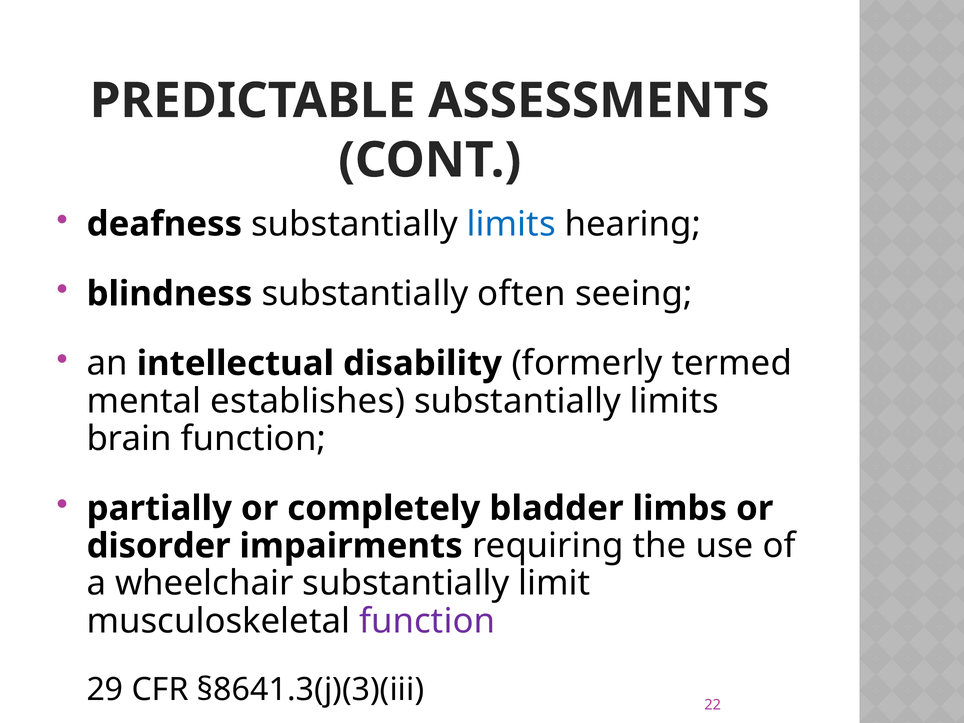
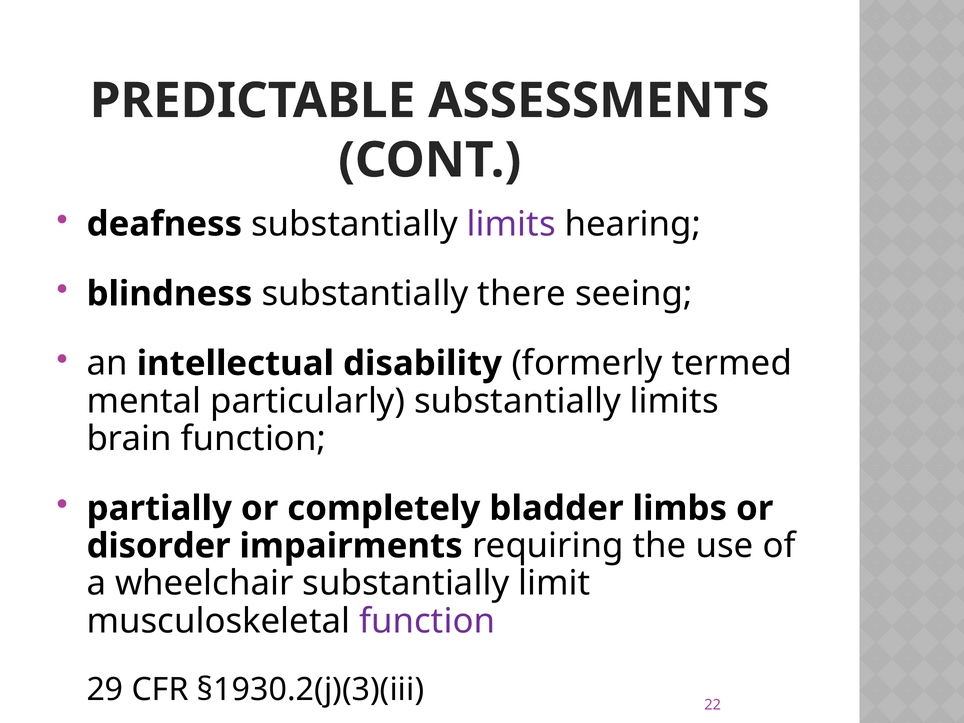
limits colour: blue -> purple (511, 224)
often: often -> there (522, 294)
establishes: establishes -> particularly (308, 401)
§8641.3(j)(3)(iii: §8641.3(j)(3)(iii -> §1930.2(j)(3)(iii (311, 689)
